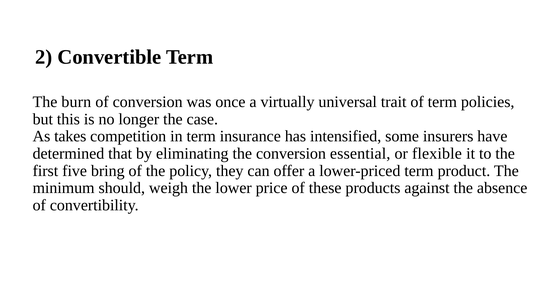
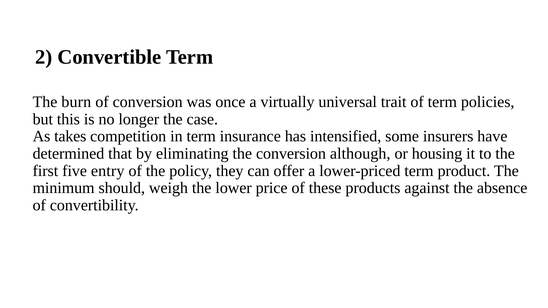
essential: essential -> although (360, 154)
flexible: flexible -> housing (437, 154)
bring: bring -> entry (108, 171)
